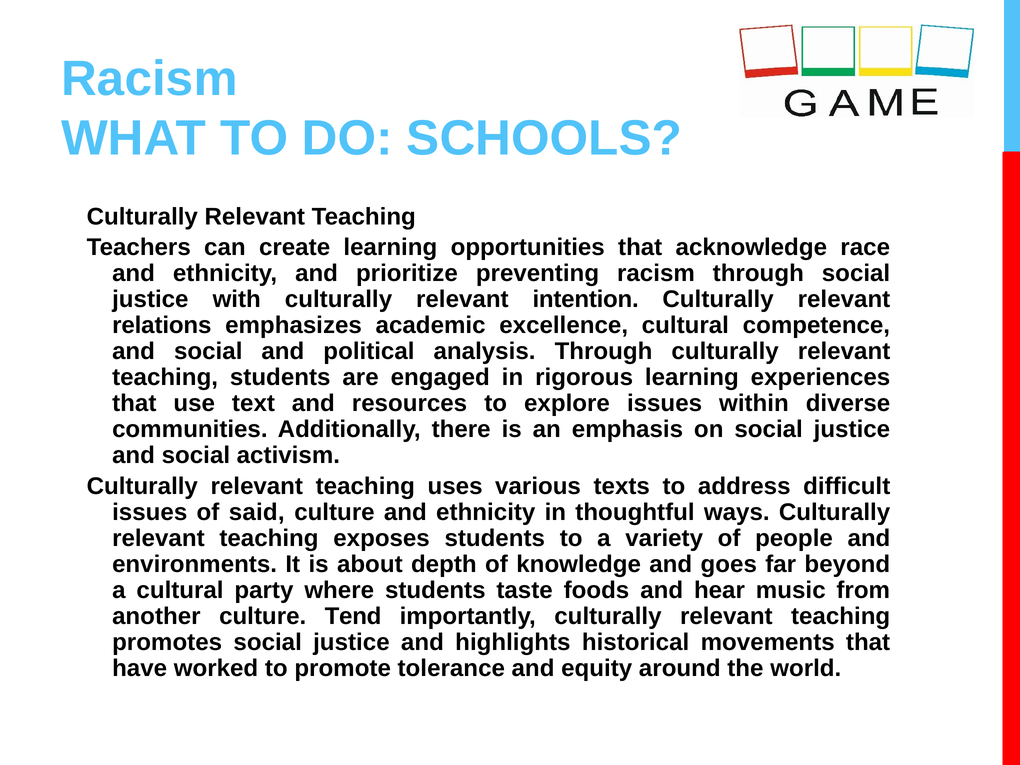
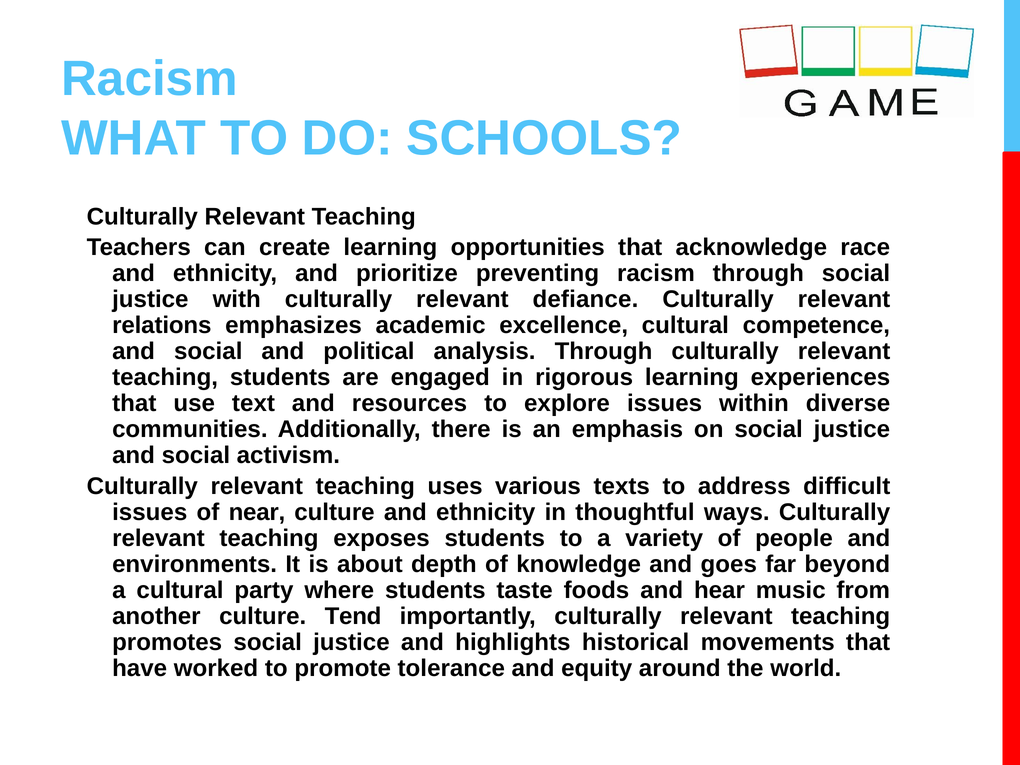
intention: intention -> defiance (585, 299)
said: said -> near (257, 512)
